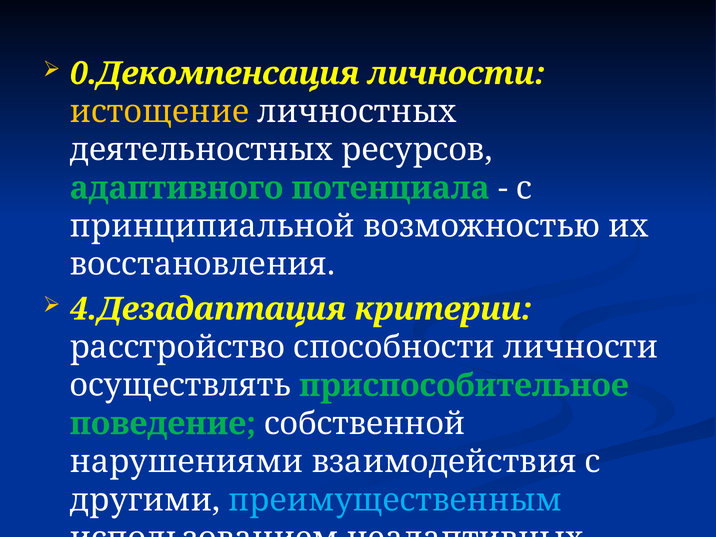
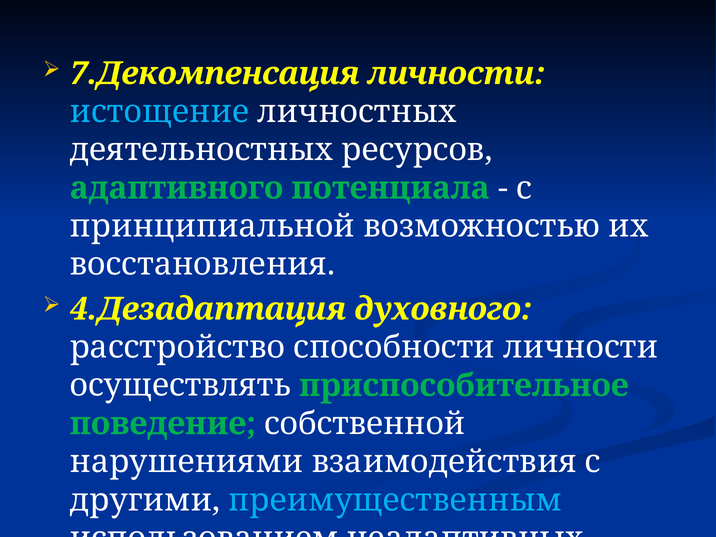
0.Декомпенсация: 0.Декомпенсация -> 7.Декомпенсация (215, 74)
истощение colour: yellow -> light blue (159, 112)
критерии: критерии -> духовного (443, 309)
